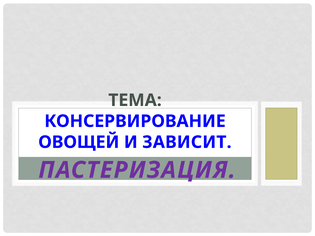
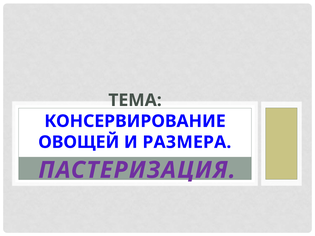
ЗАВИСИТ: ЗАВИСИТ -> РАЗМЕРА (187, 142)
